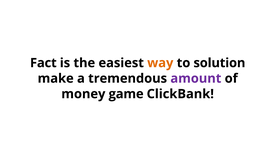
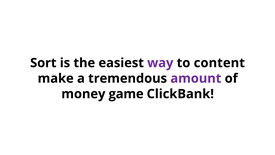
Fact: Fact -> Sort (43, 63)
way colour: orange -> purple (160, 63)
solution: solution -> content (219, 63)
